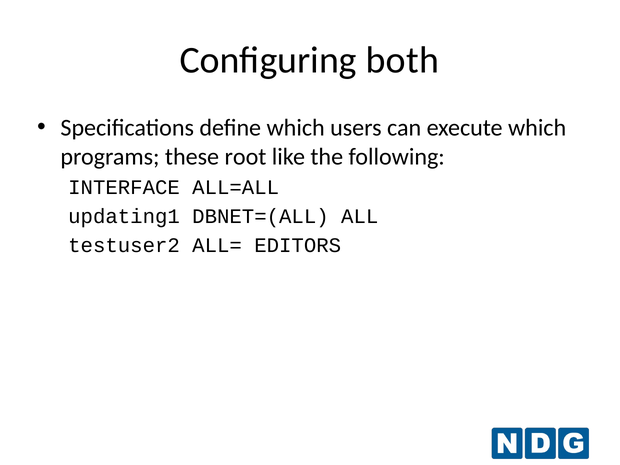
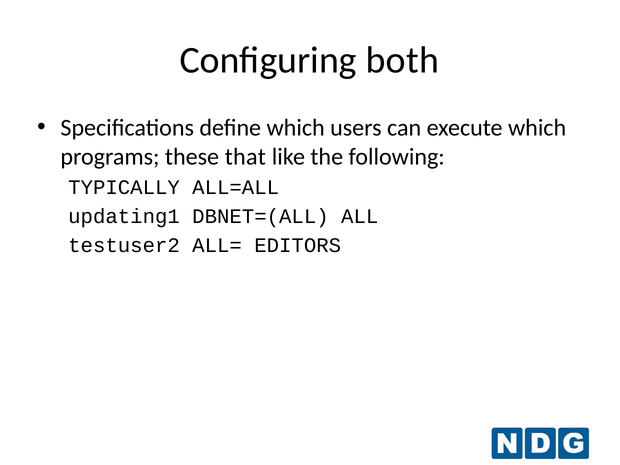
root: root -> that (245, 157)
INTERFACE: INTERFACE -> TYPICALLY (124, 187)
